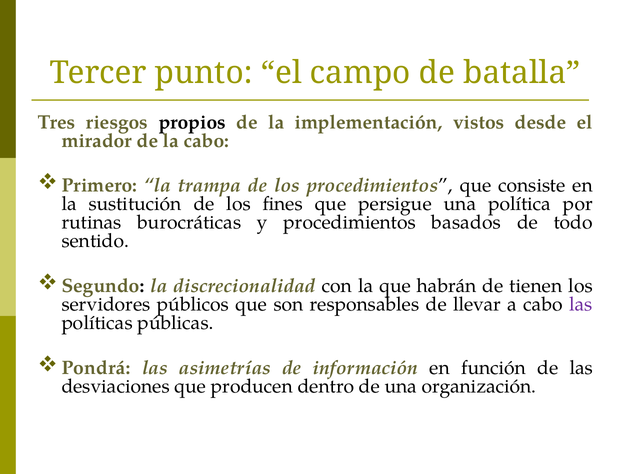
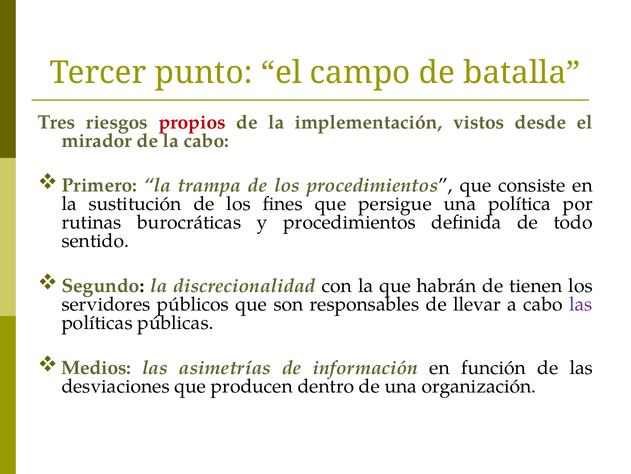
propios colour: black -> red (192, 122)
basados: basados -> definida (466, 222)
Pondrá: Pondrá -> Medios (96, 367)
